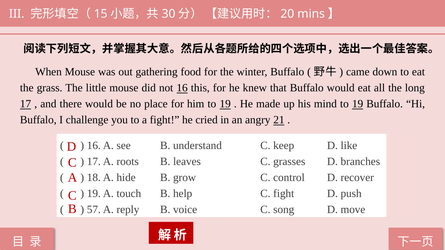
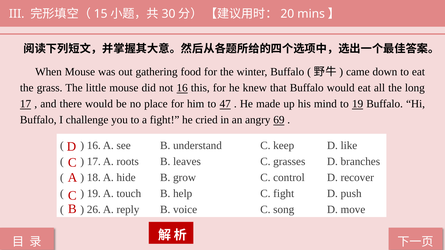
him to 19: 19 -> 47 (225, 104)
21: 21 -> 69 (279, 120)
57: 57 -> 26 (94, 210)
